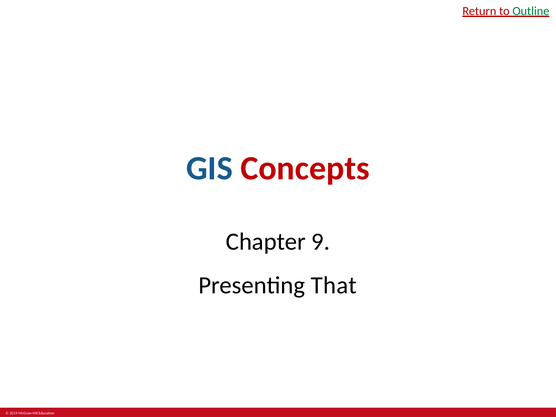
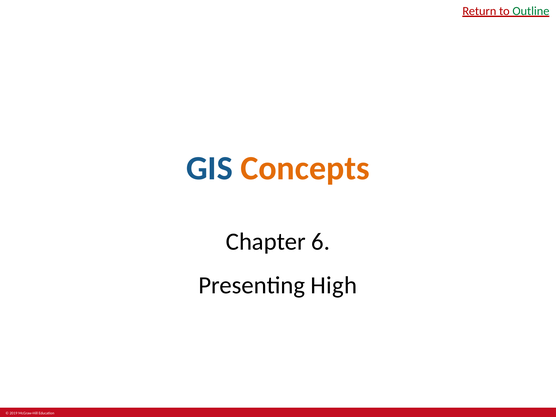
Concepts colour: red -> orange (305, 168)
9: 9 -> 6 (321, 242)
That: That -> High (334, 285)
